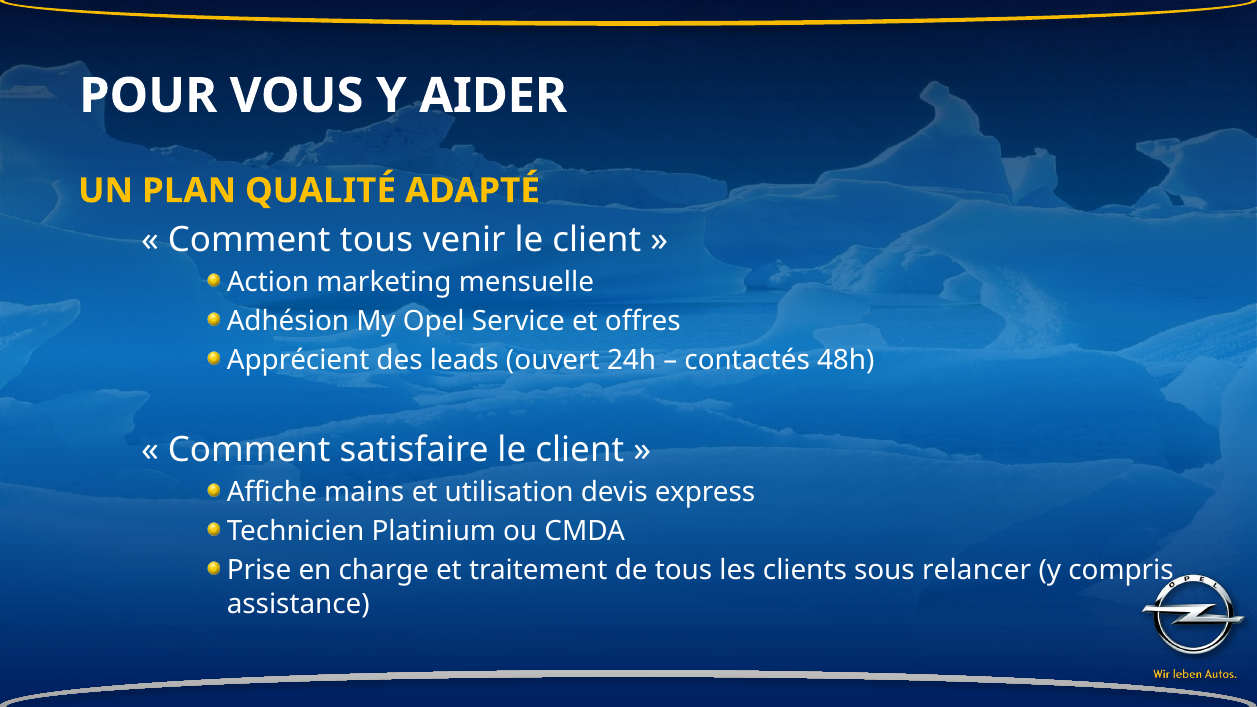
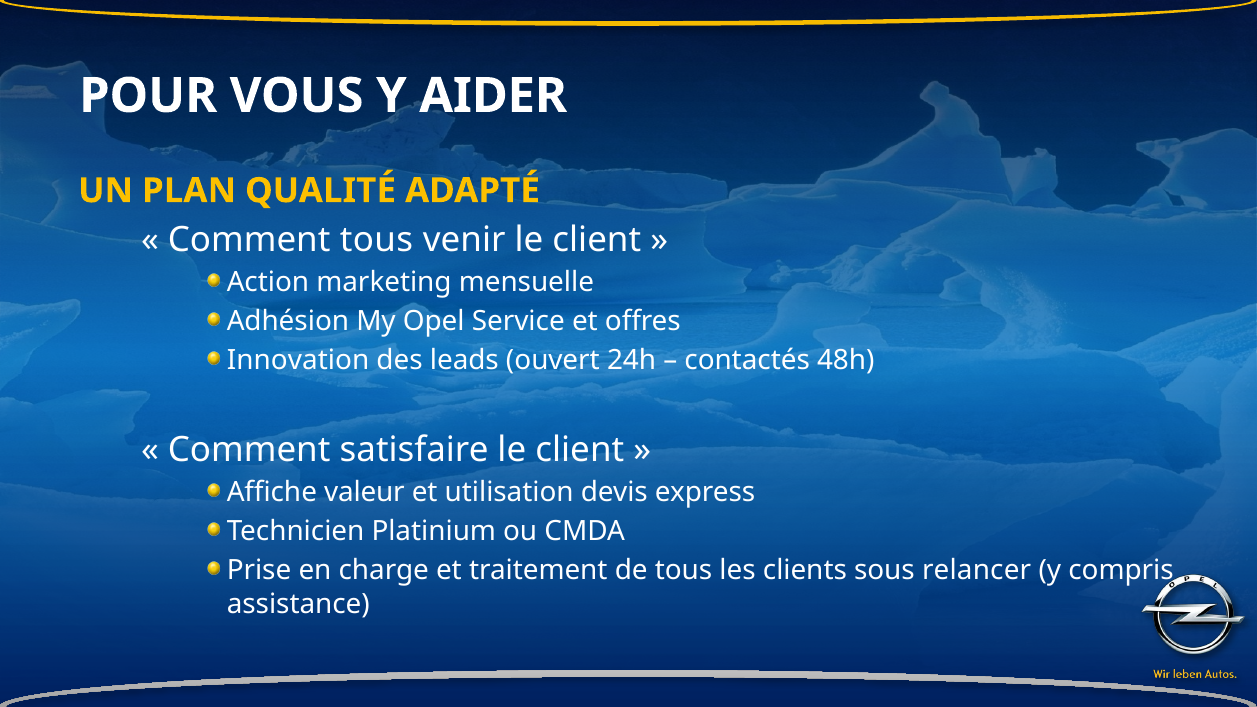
Apprécient: Apprécient -> Innovation (298, 361)
mains: mains -> valeur (364, 493)
